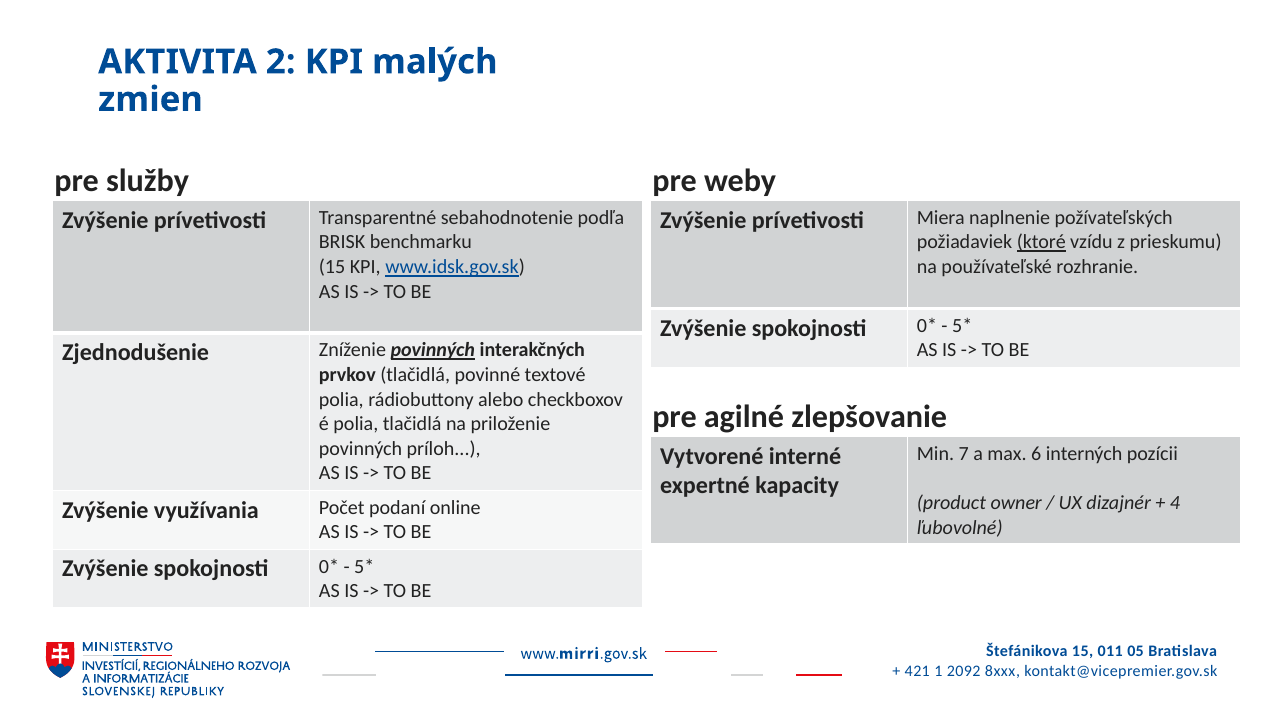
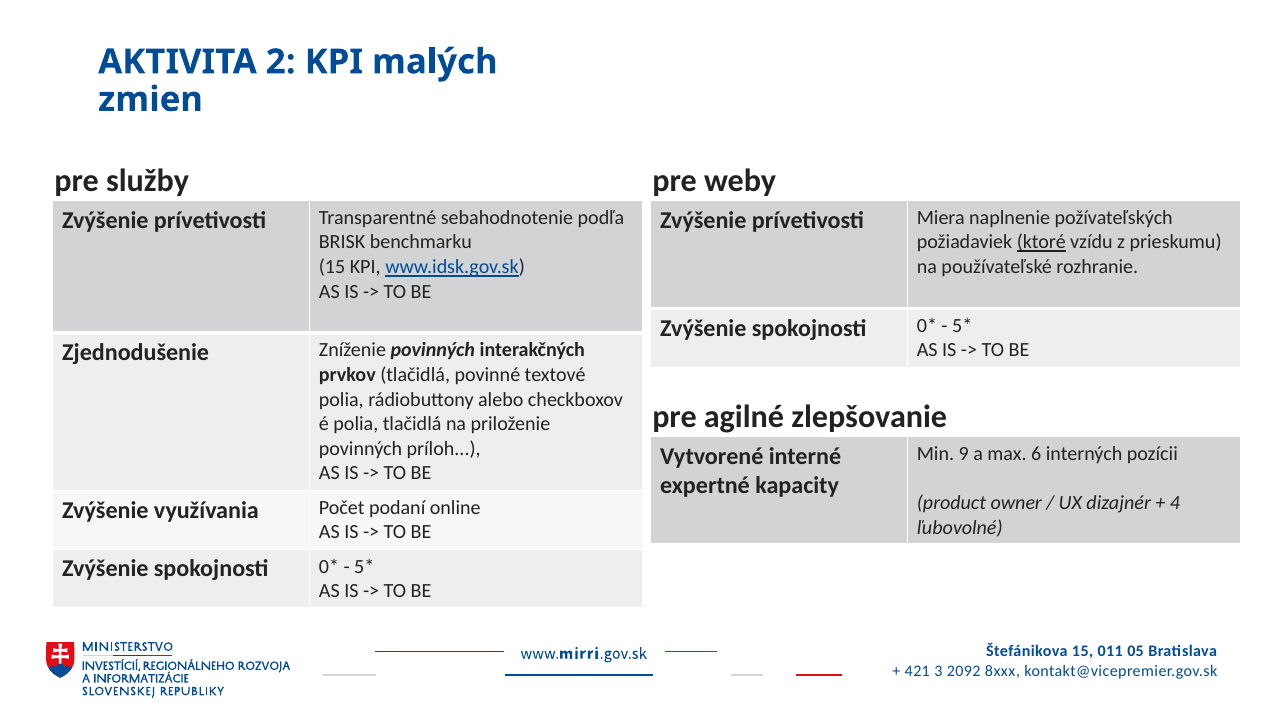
povinných underline: present -> none (433, 350)
7: 7 -> 9 (964, 454)
1: 1 -> 3 (938, 671)
